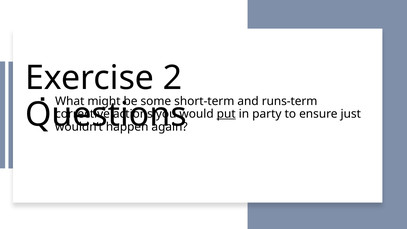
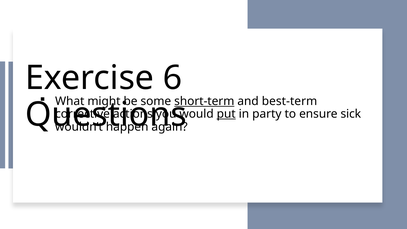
2: 2 -> 6 (173, 78)
short-term underline: none -> present (204, 101)
runs-term: runs-term -> best-term (290, 101)
just: just -> sick (351, 114)
